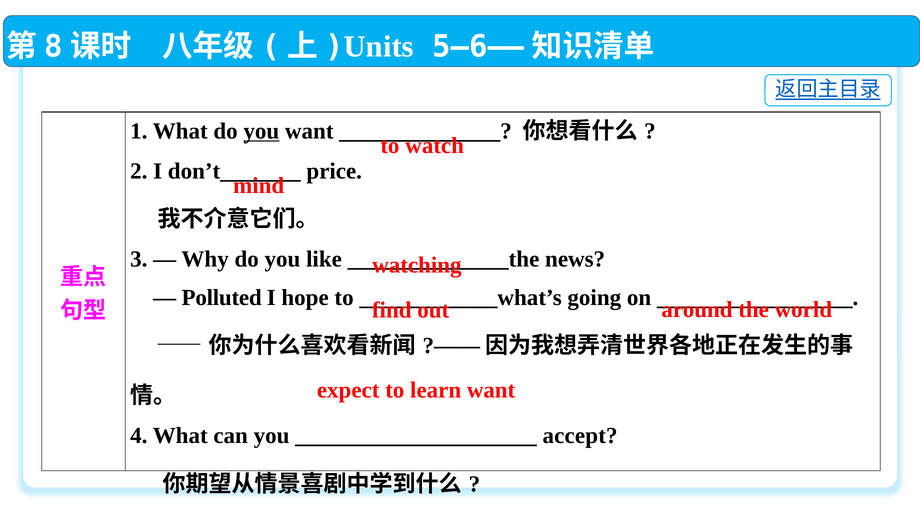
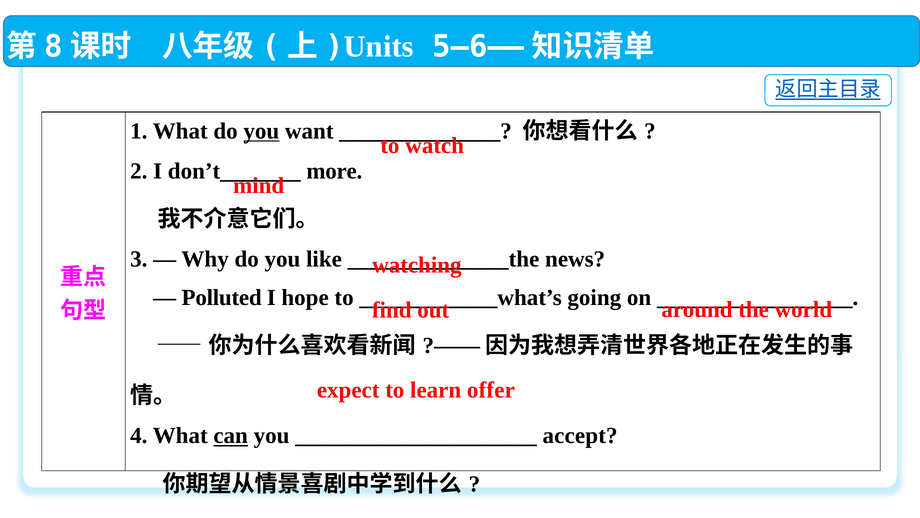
price: price -> more (334, 171)
learn want: want -> offer (491, 390)
can underline: none -> present (231, 435)
